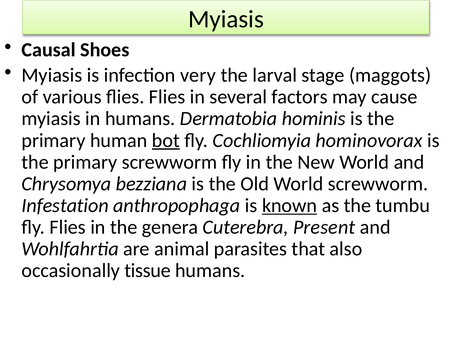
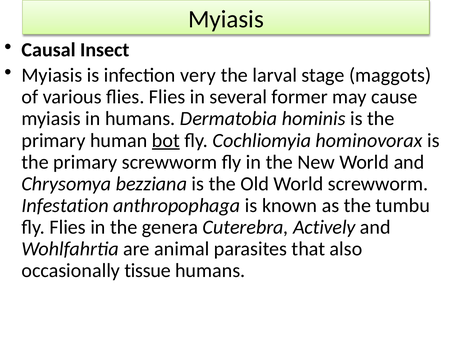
Shoes: Shoes -> Insect (105, 50)
factors: factors -> former (300, 97)
known underline: present -> none (290, 206)
Present: Present -> Actively (324, 227)
